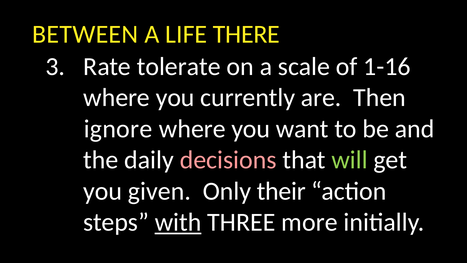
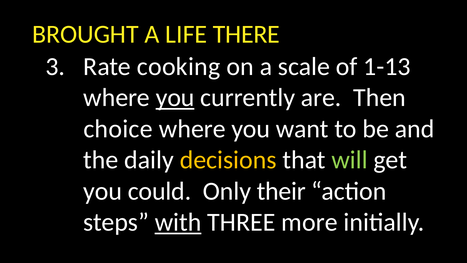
BETWEEN: BETWEEN -> BROUGHT (85, 34)
tolerate: tolerate -> cooking (179, 66)
1-16: 1-16 -> 1-13 (387, 66)
you underline: none -> present (175, 98)
ignore: ignore -> choice (118, 129)
decisions colour: pink -> yellow (228, 160)
given: given -> could (160, 191)
